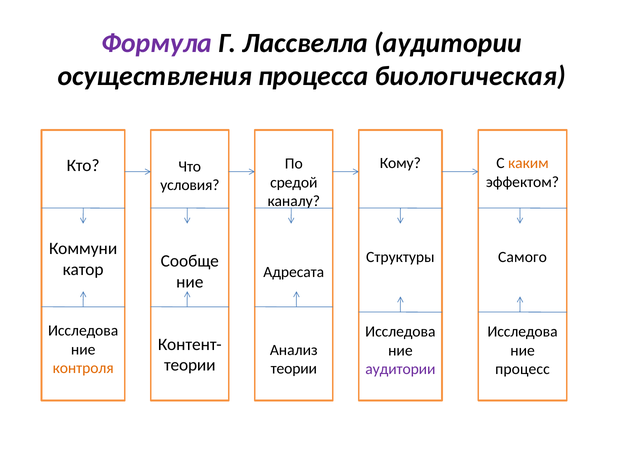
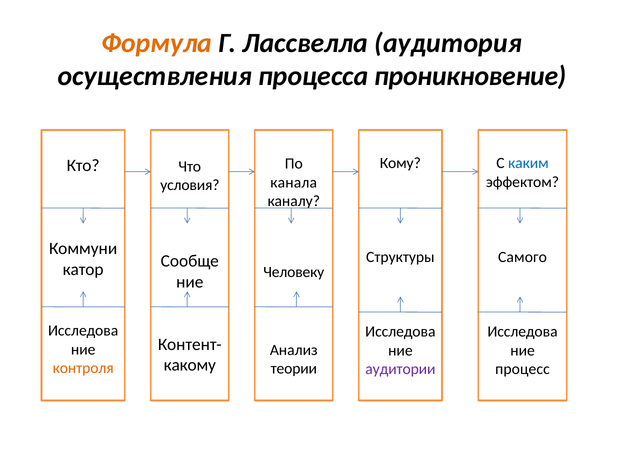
Формула colour: purple -> orange (157, 43)
Лассвелла аудитории: аудитории -> аудитория (448, 43)
биологическая: биологическая -> проникновение (470, 76)
каким colour: orange -> blue (528, 163)
средой: средой -> канала (294, 183)
Адресата: Адресата -> Человеку (294, 272)
теории: теории -> какому (190, 365)
